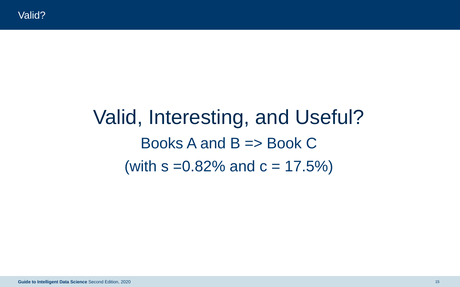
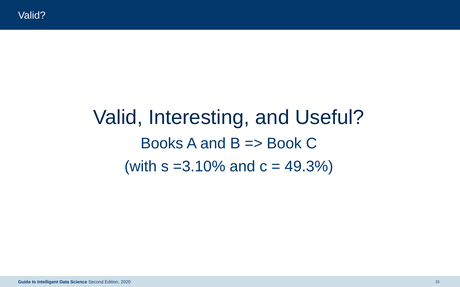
=0.82%: =0.82% -> =3.10% (199, 167)
17.5%: 17.5% -> 49.3% (309, 167)
